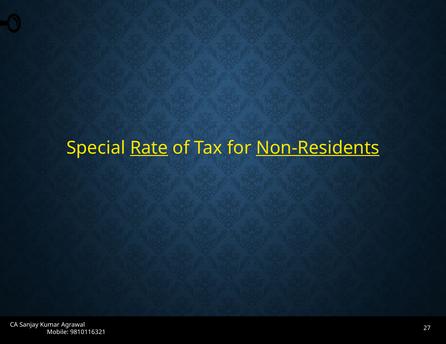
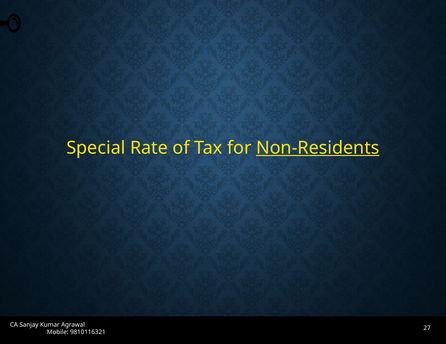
Rate underline: present -> none (149, 148)
